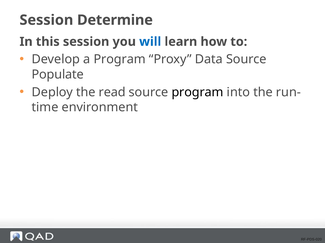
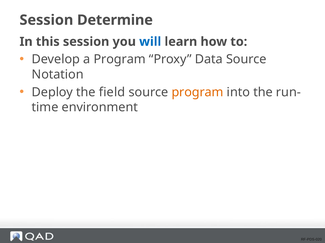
Populate: Populate -> Notation (58, 75)
read: read -> field (112, 92)
program colour: black -> orange (198, 92)
